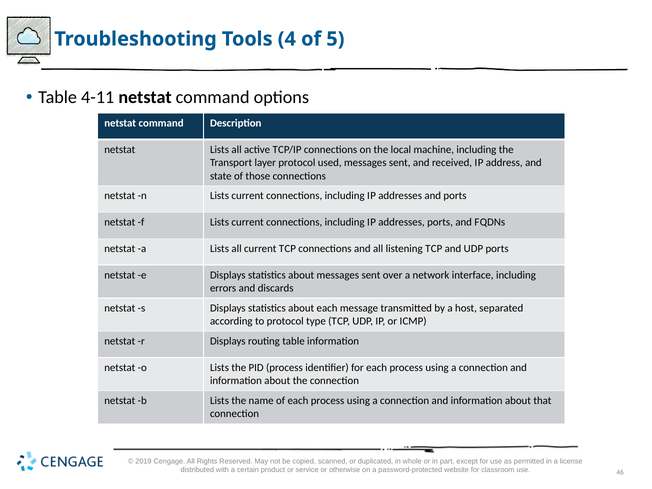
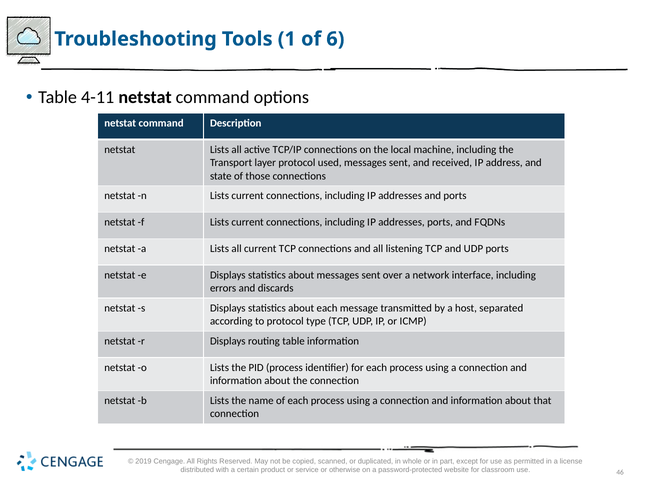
4: 4 -> 1 (287, 39)
5: 5 -> 6 (335, 39)
